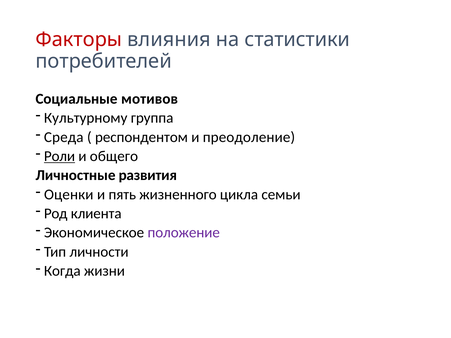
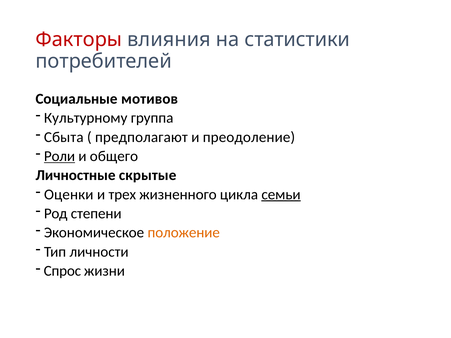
Среда: Среда -> Сбыта (64, 137)
респондентом: респондентом -> предполагают (141, 137)
развития: развития -> скрытые (148, 175)
пять: пять -> трех (122, 195)
семьи underline: none -> present (281, 195)
клиента: клиента -> степени (96, 214)
положение colour: purple -> orange (184, 233)
Когда: Когда -> Спрос (62, 271)
